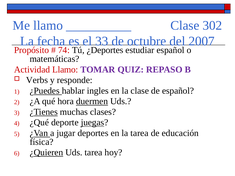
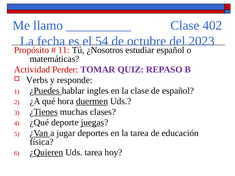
302: 302 -> 402 (212, 26)
33: 33 -> 54 (102, 41)
2007: 2007 -> 2023 (202, 41)
74: 74 -> 11 (64, 50)
¿Deportes: ¿Deportes -> ¿Nosotros (105, 50)
Actividad Llamo: Llamo -> Perder (65, 70)
